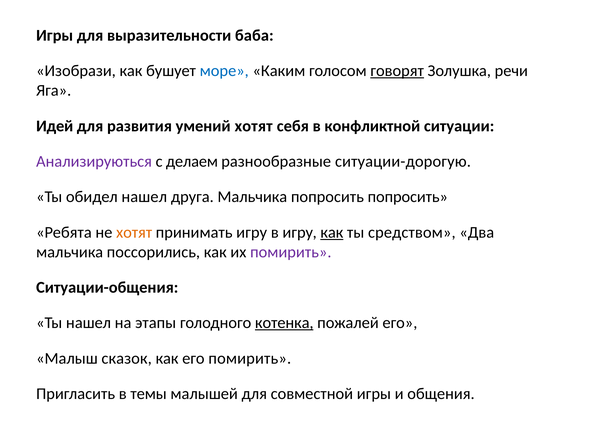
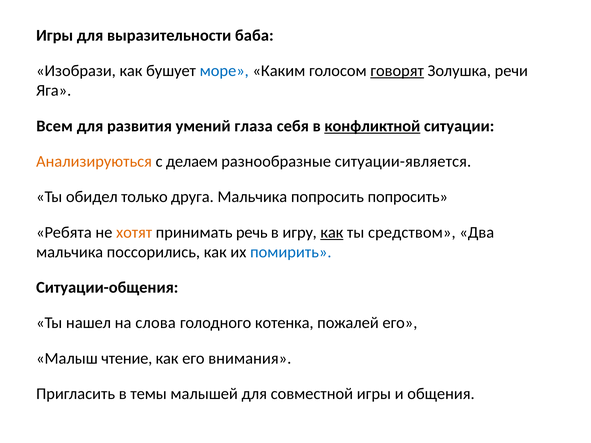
Идей: Идей -> Всем (55, 126)
умений хотят: хотят -> глаза (254, 126)
конфликтной underline: none -> present (372, 126)
Анализируються colour: purple -> orange (94, 162)
ситуации-дорогую: ситуации-дорогую -> ситуации-является (403, 162)
обидел нашел: нашел -> только (144, 197)
принимать игру: игру -> речь (252, 232)
помирить colour: purple -> blue (291, 252)
этапы: этапы -> слова (156, 323)
котенка underline: present -> none (284, 323)
сказок: сказок -> чтение (127, 359)
его помирить: помирить -> внимания (250, 359)
